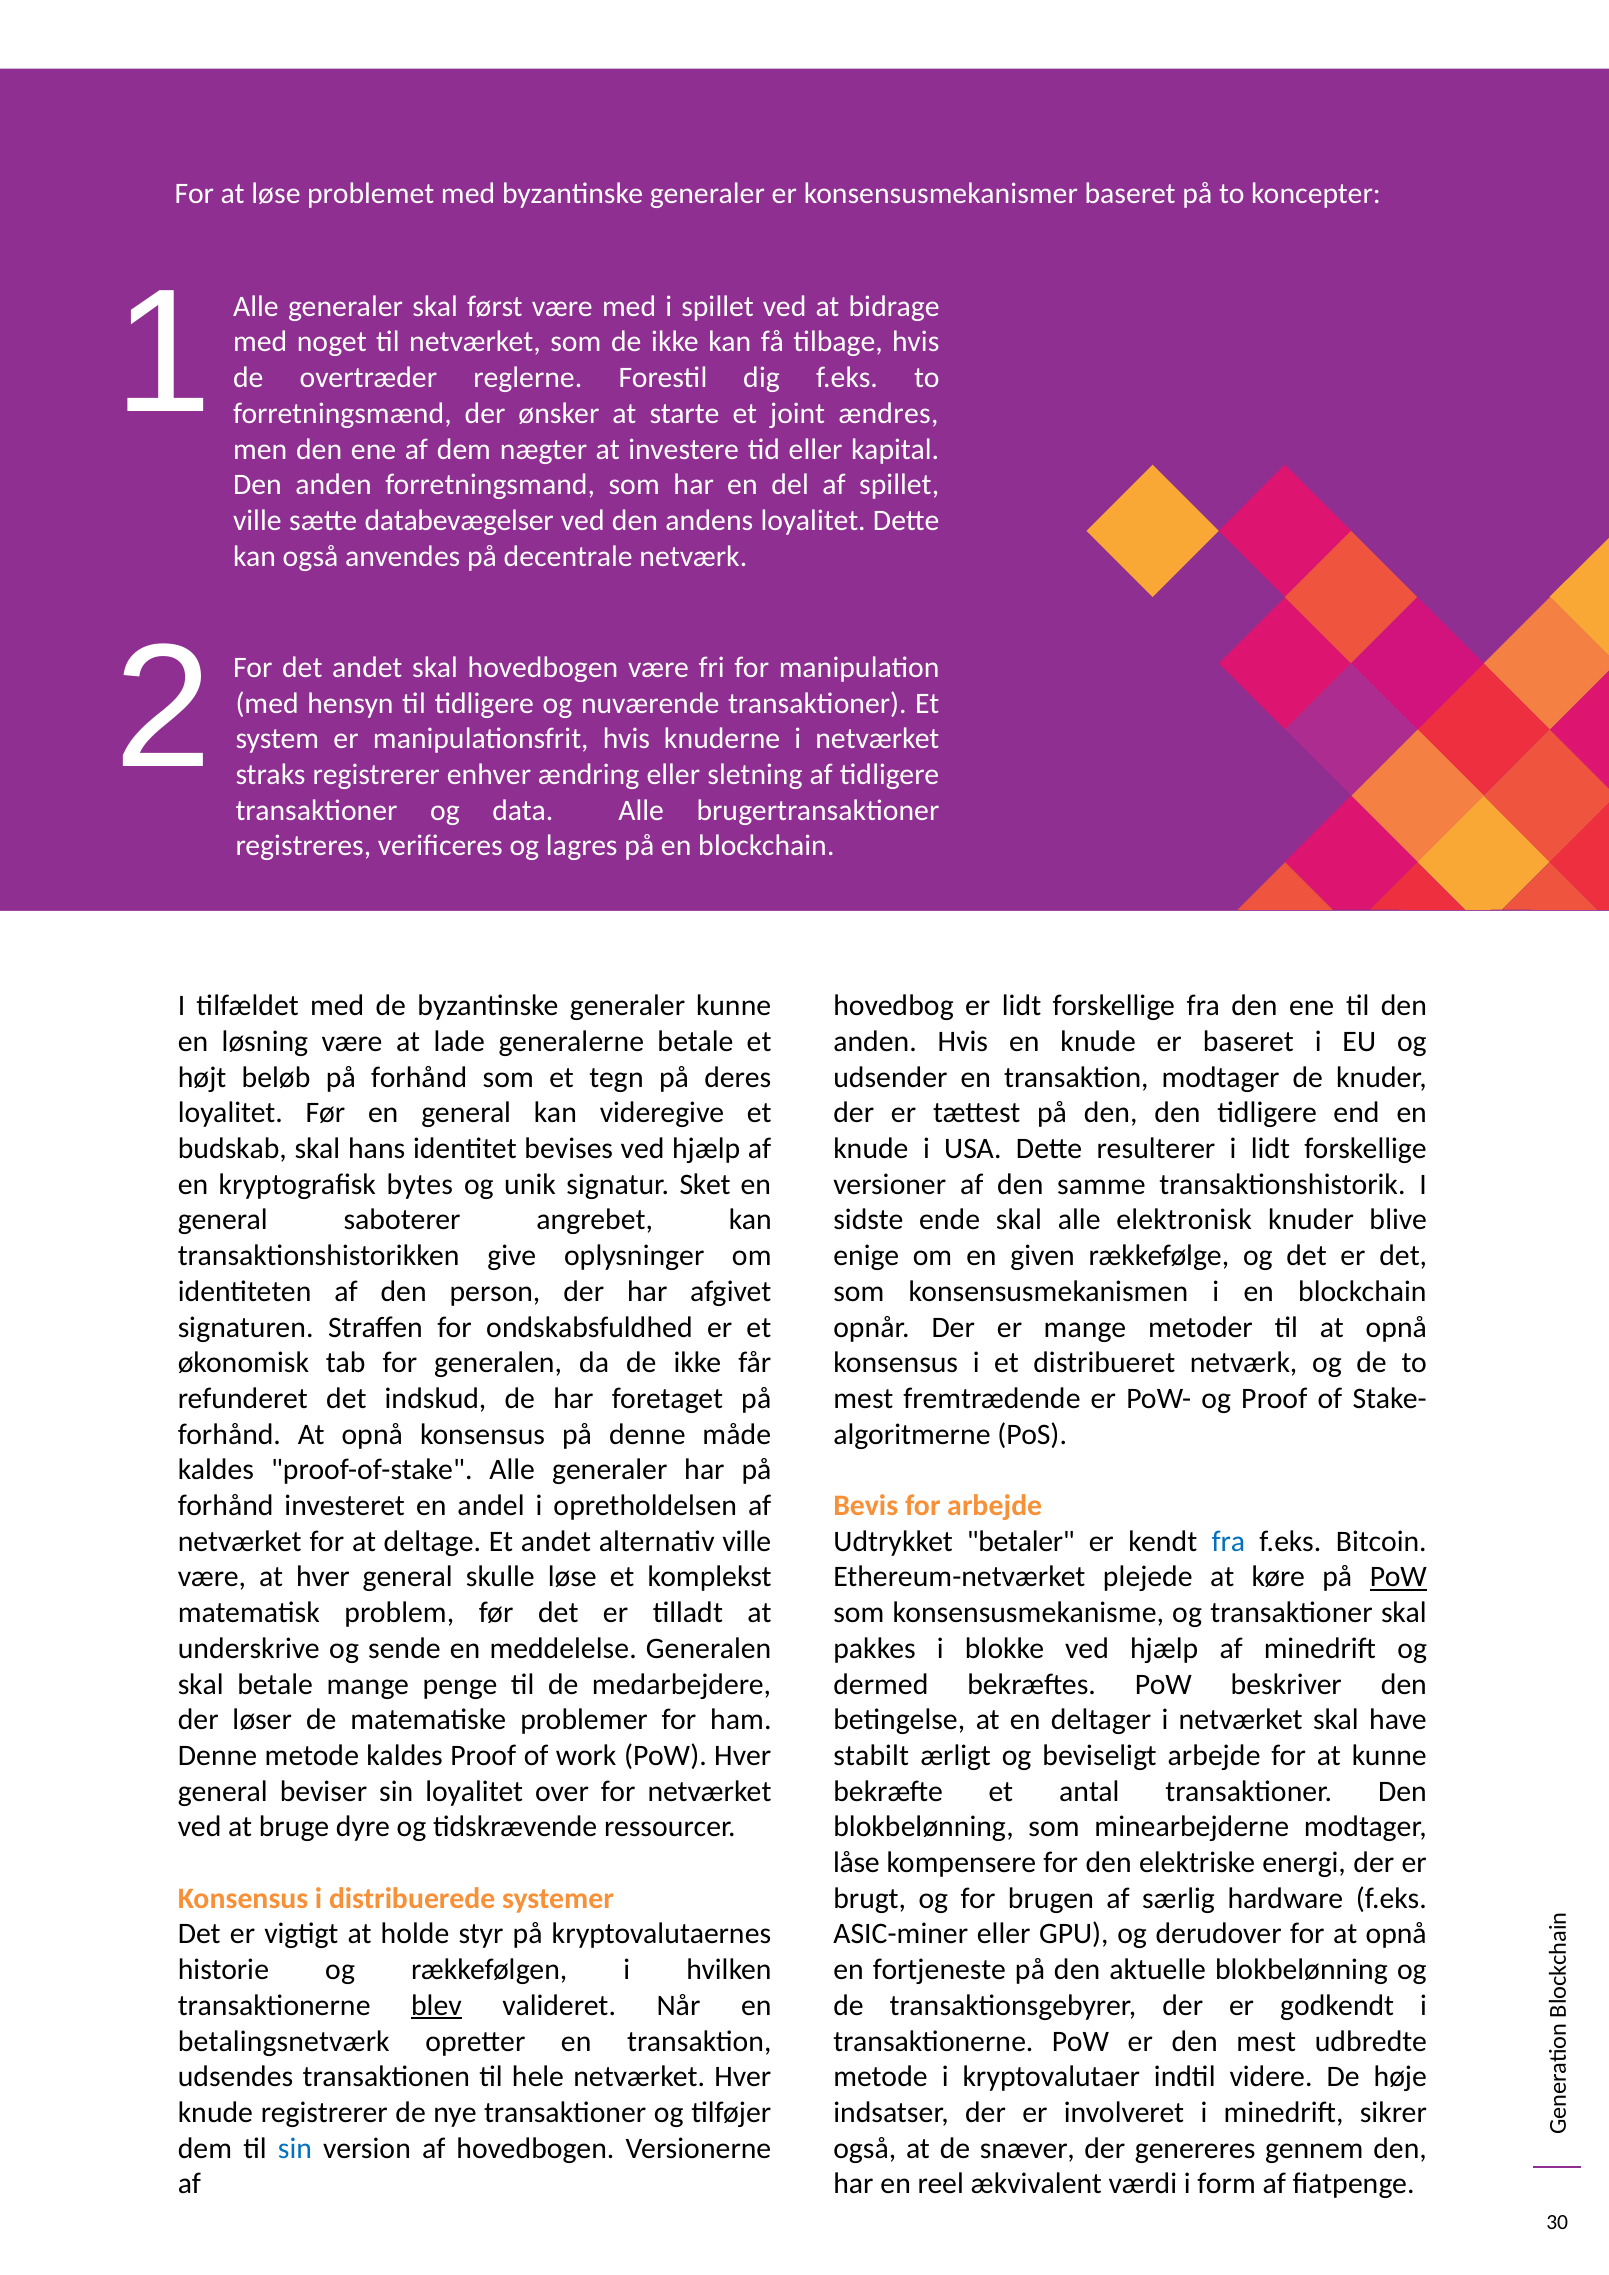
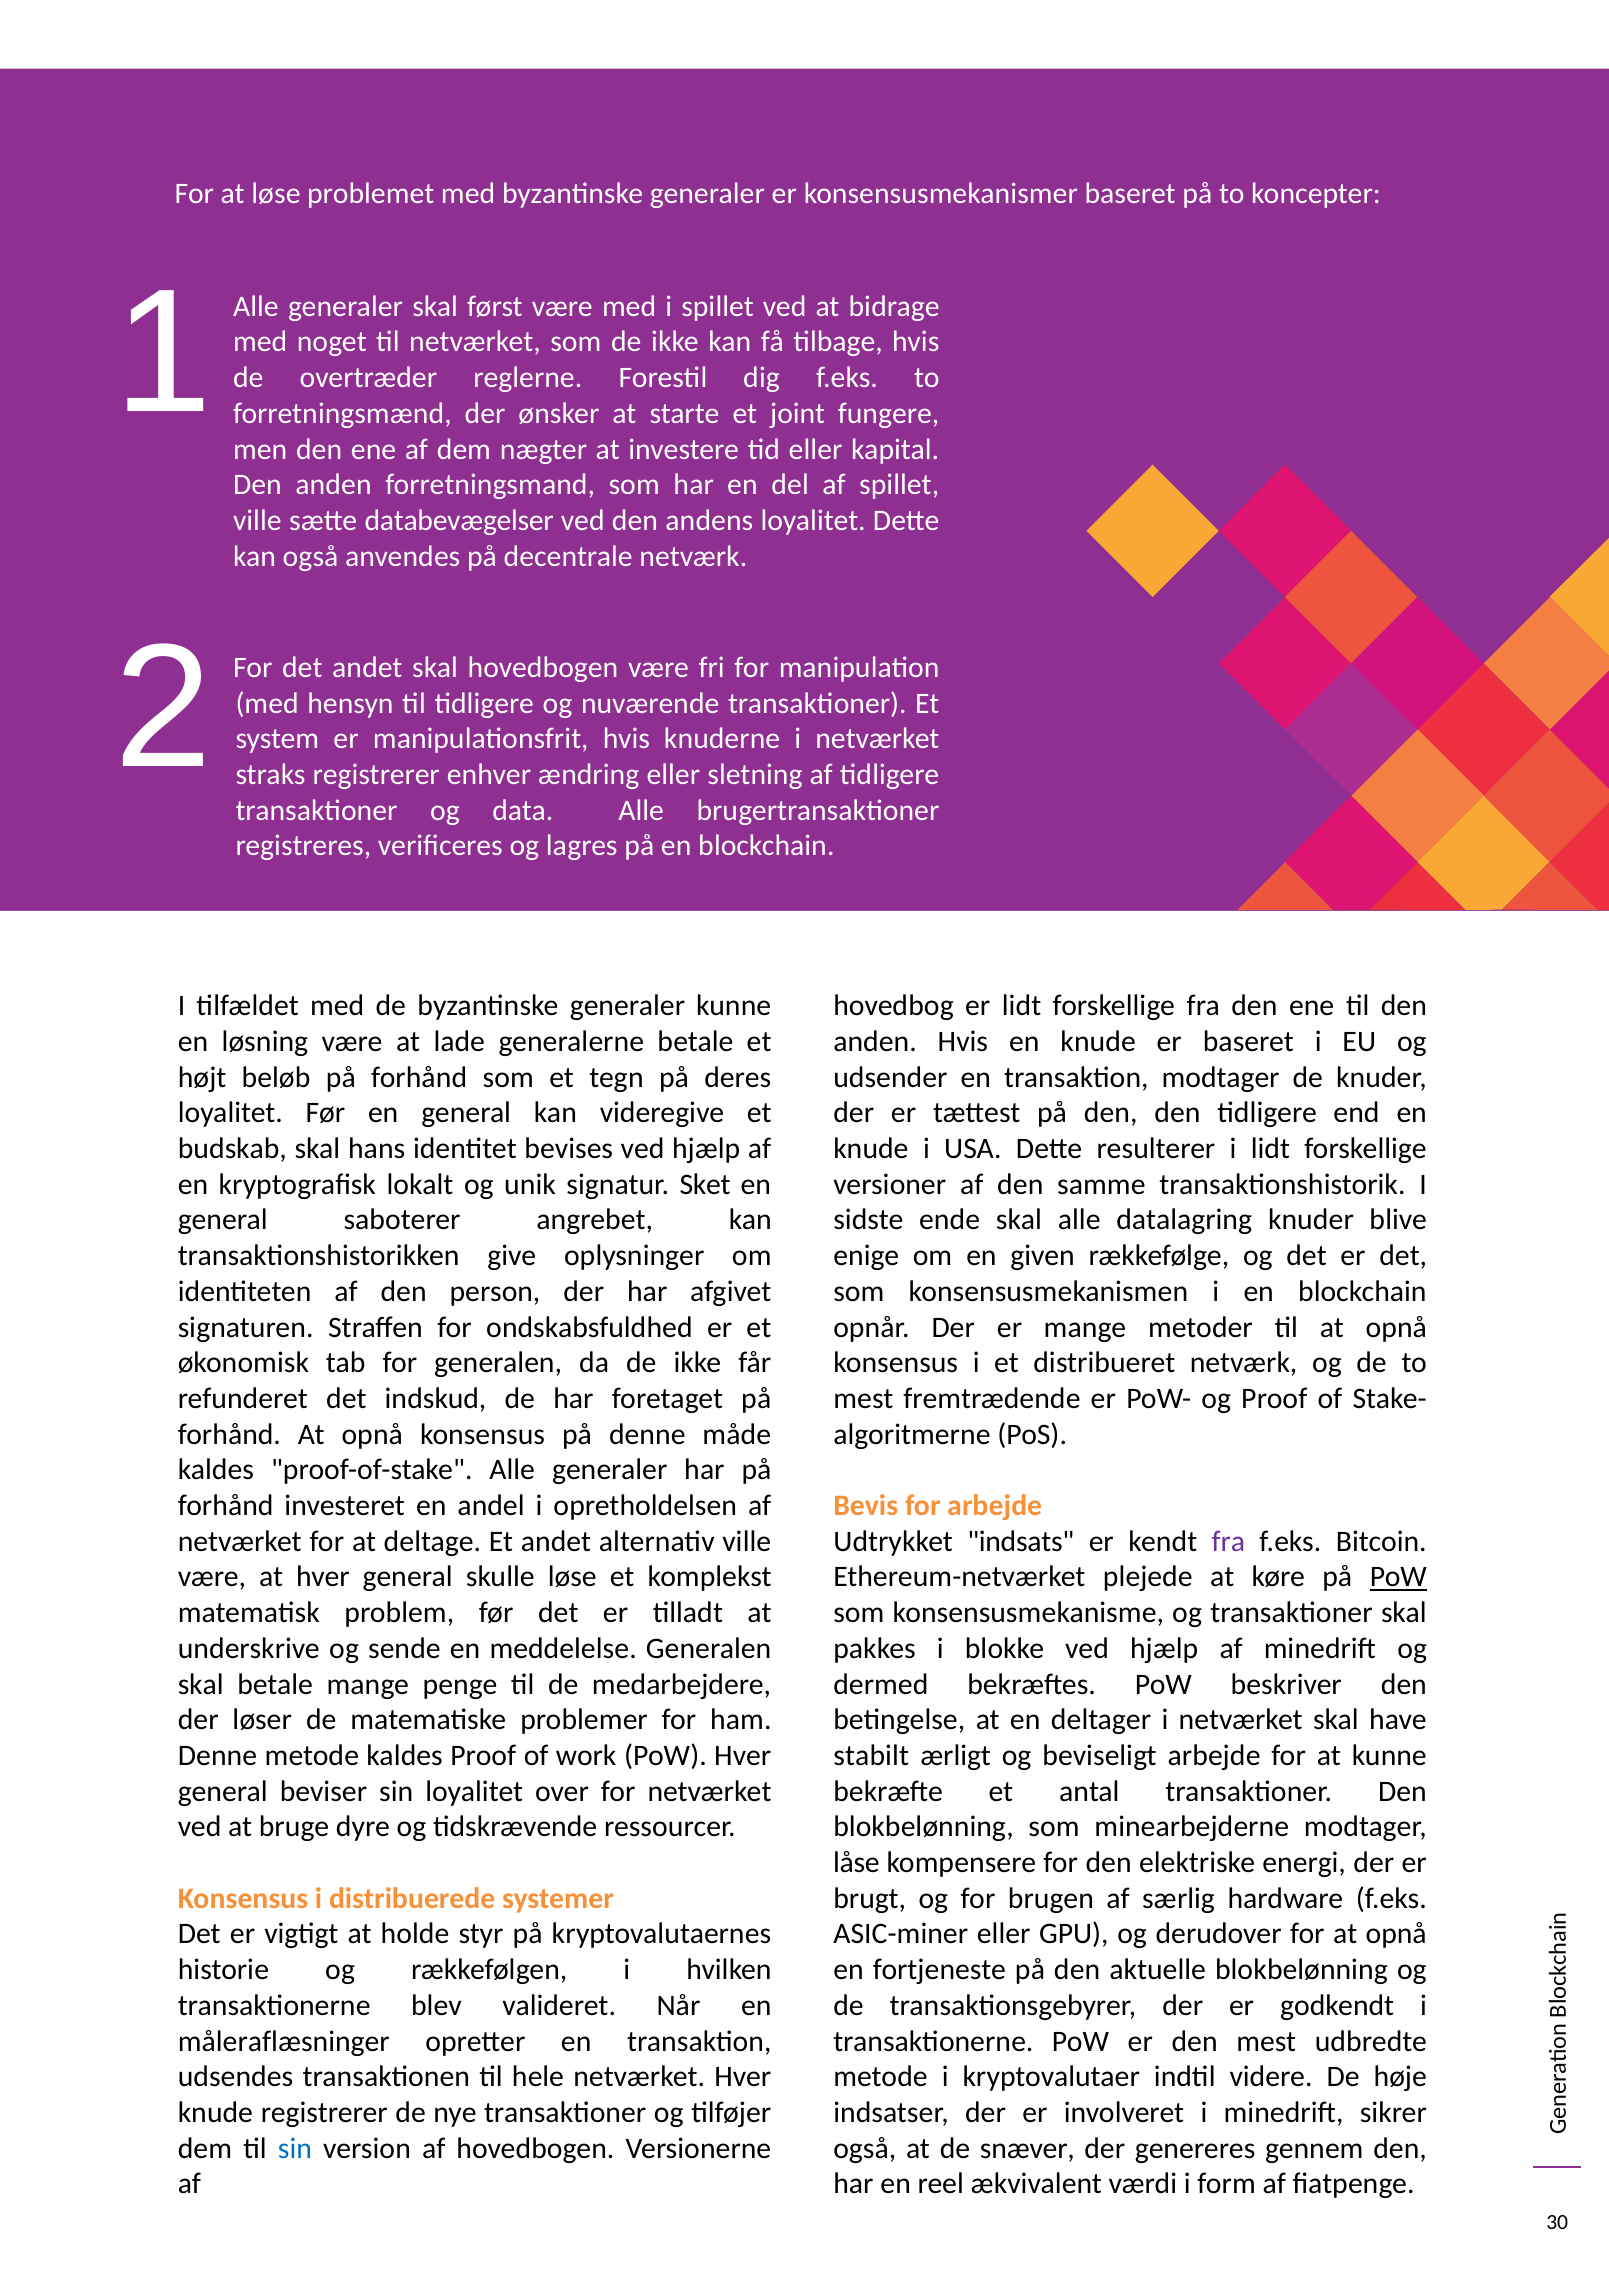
ændres: ændres -> fungere (889, 414)
bytes: bytes -> lokalt (420, 1185)
elektronisk: elektronisk -> datalagring (1184, 1221)
betaler: betaler -> indsats (1021, 1542)
fra colour: blue -> purple (1228, 1542)
blev underline: present -> none (436, 2006)
betalingsnetværk: betalingsnetværk -> måleraflæsninger (284, 2042)
